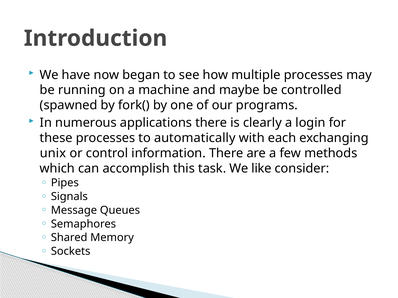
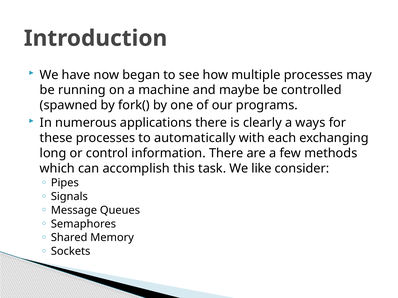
login: login -> ways (310, 123)
unix: unix -> long (53, 153)
